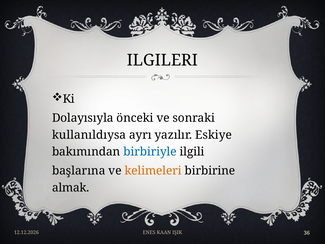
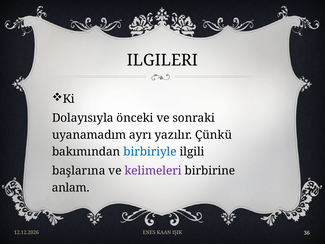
kullanıldıysa: kullanıldıysa -> uyanamadım (89, 135)
Eskiye: Eskiye -> Çünkü (214, 135)
kelimeleri colour: orange -> purple (153, 171)
almak: almak -> anlam (71, 187)
